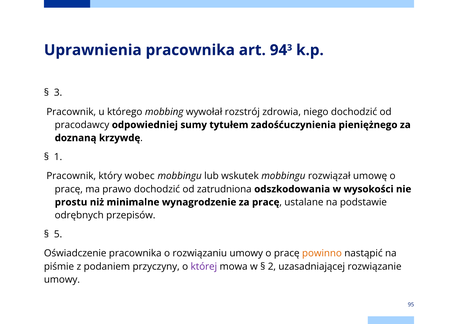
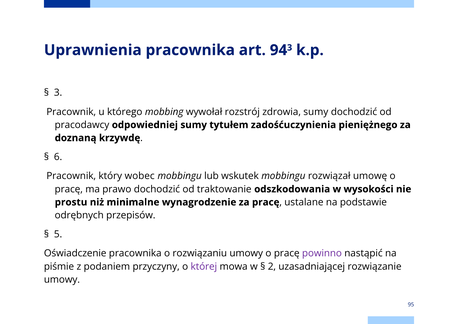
zdrowia niego: niego -> sumy (316, 112)
1: 1 -> 6 (58, 157)
zatrudniona: zatrudniona -> traktowanie (224, 189)
powinno colour: orange -> purple (322, 253)
